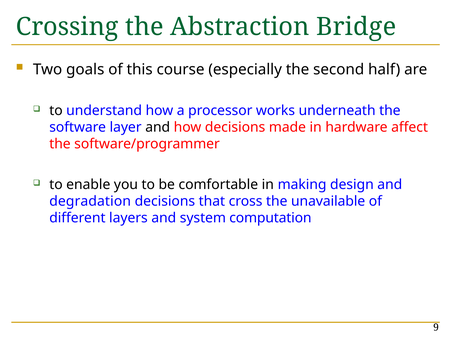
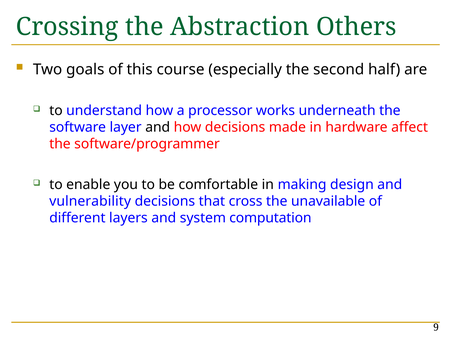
Bridge: Bridge -> Others (356, 27)
degradation: degradation -> vulnerability (90, 202)
